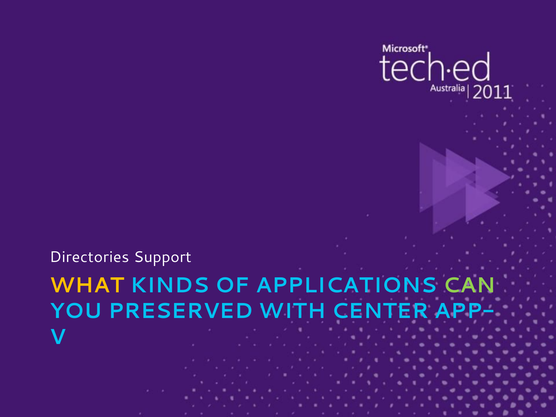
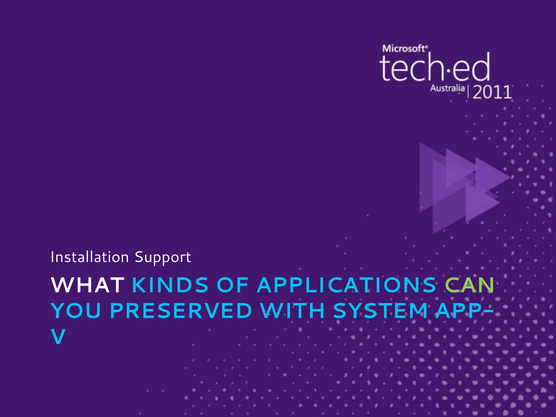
Directories: Directories -> Installation (89, 257)
WHAT colour: yellow -> white (87, 285)
CENTER: CENTER -> SYSTEM (380, 311)
